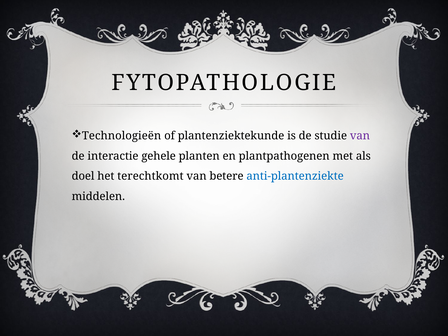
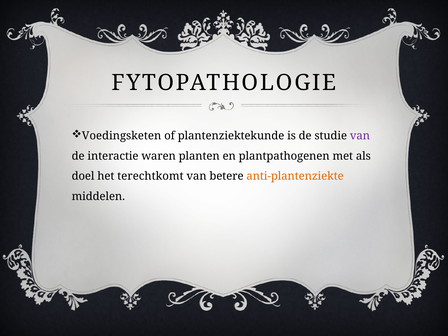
Technologieën: Technologieën -> Voedingsketen (122, 136)
gehele: gehele -> waren (159, 156)
anti-plantenziekte colour: blue -> orange (295, 176)
